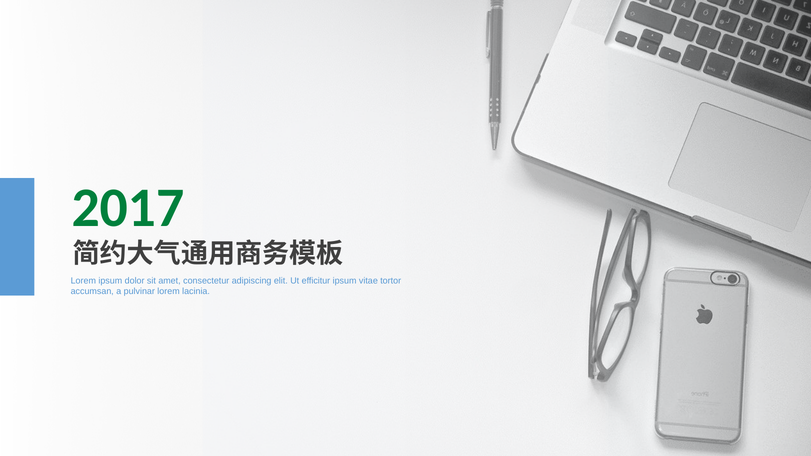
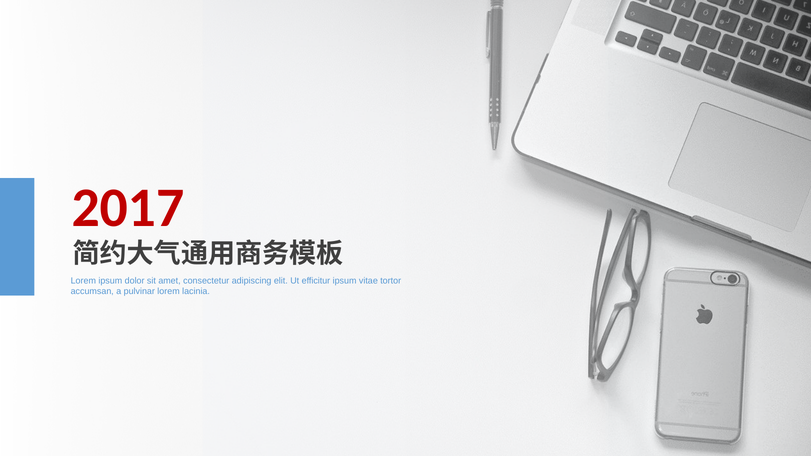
2017 colour: green -> red (128, 208)
